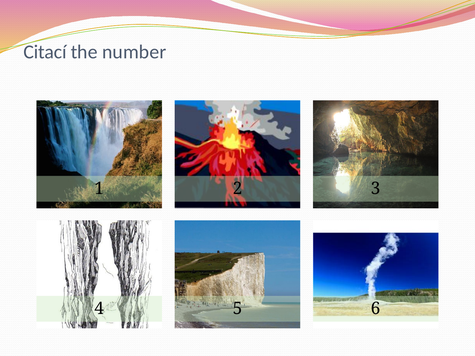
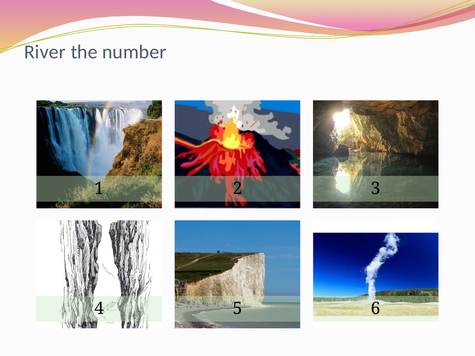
Citací: Citací -> River (45, 52)
